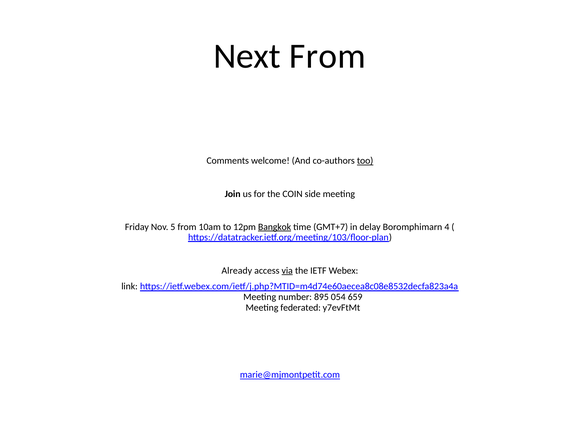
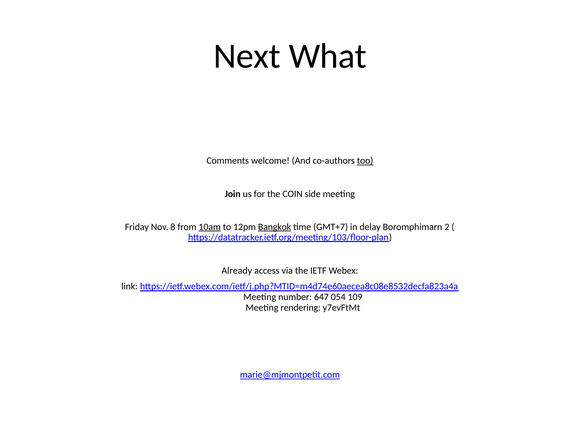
Next From: From -> What (328, 56)
5: 5 -> 8 (173, 227)
10am underline: none -> present (210, 227)
4: 4 -> 2 (447, 227)
via underline: present -> none (287, 271)
895: 895 -> 647 (321, 297)
659: 659 -> 109 (355, 297)
federated: federated -> rendering (301, 308)
